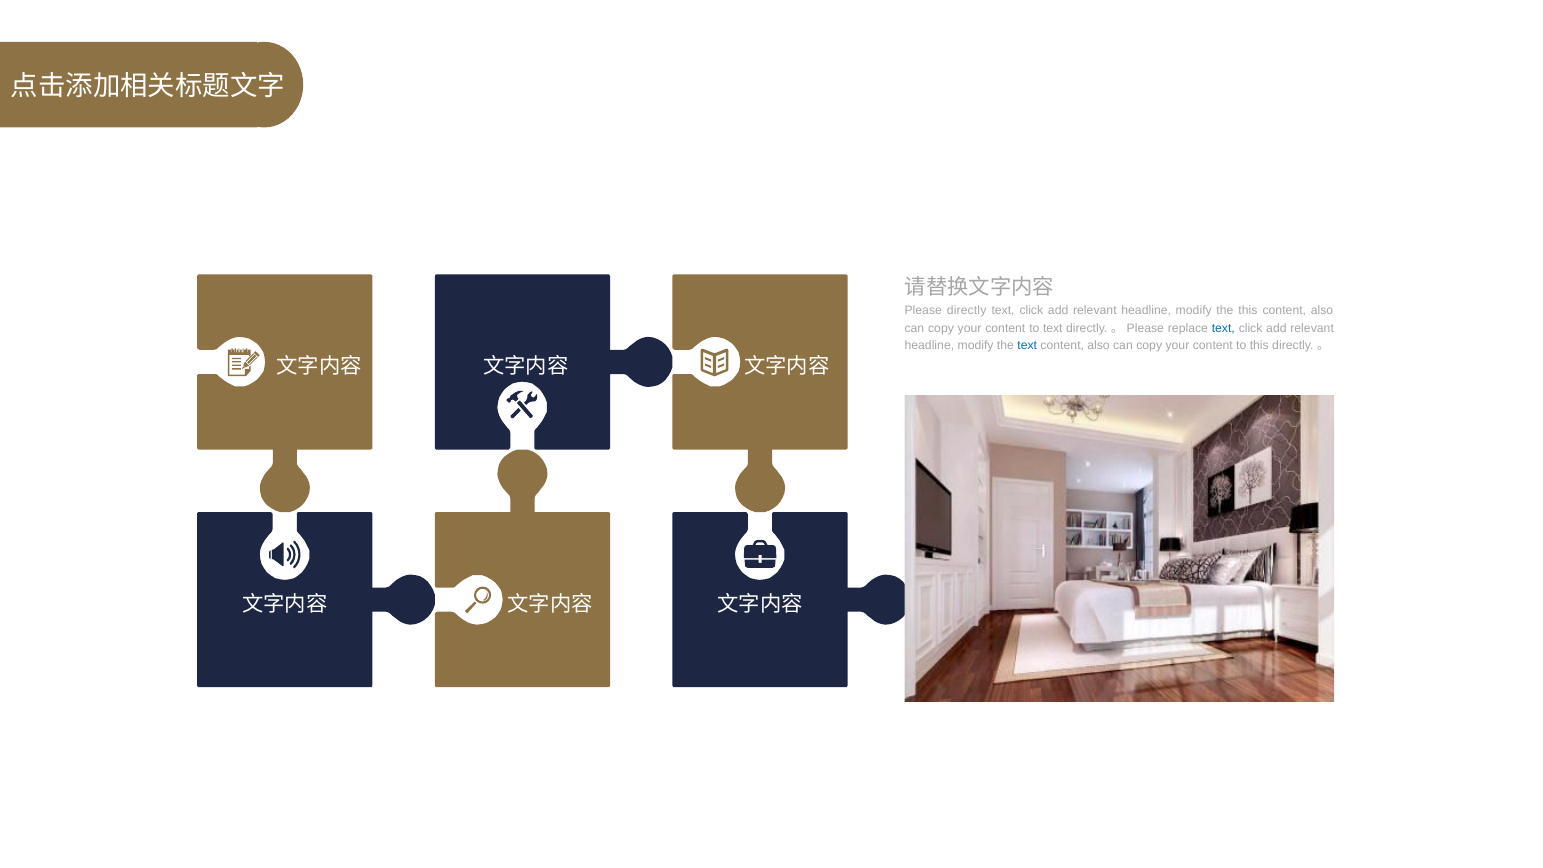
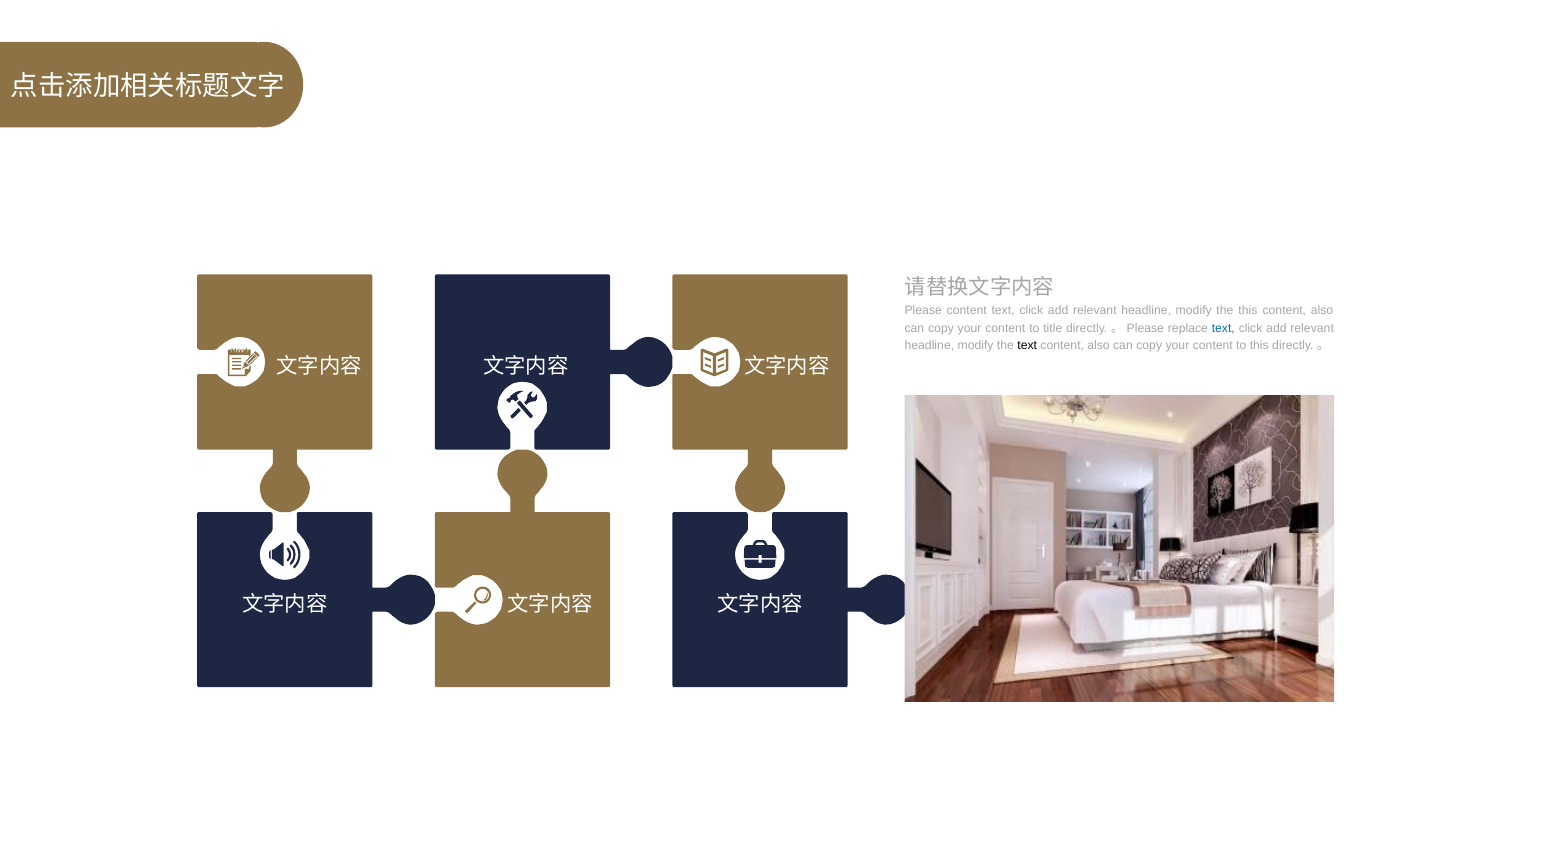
Please directly: directly -> content (967, 311)
to text: text -> title (1053, 328)
text colour: blue -> black (1027, 346)
